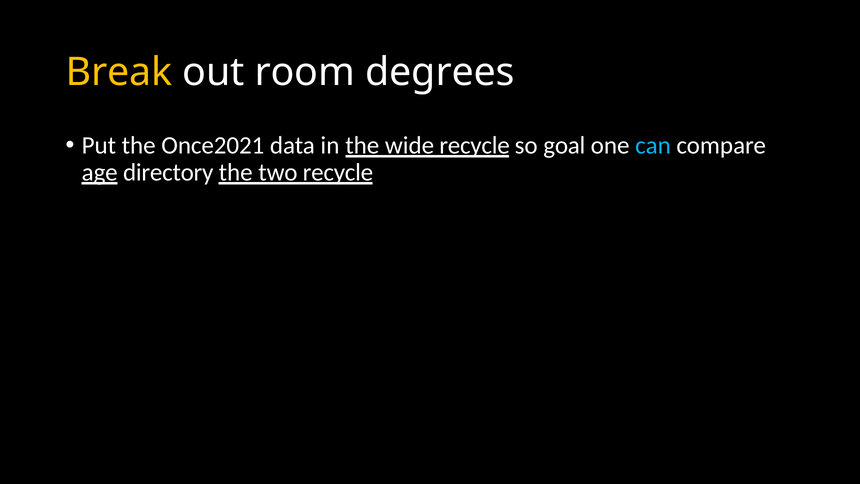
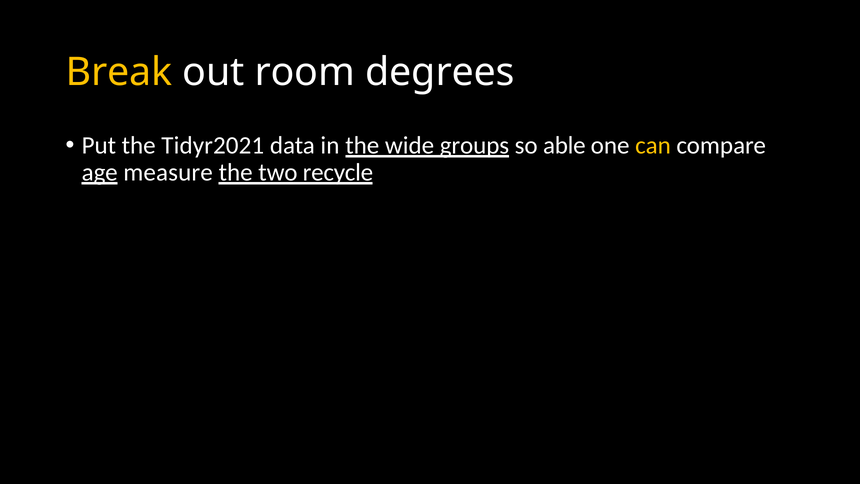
Once2021: Once2021 -> Tidyr2021 (213, 145)
wide recycle: recycle -> groups (474, 145)
goal: goal -> able (564, 145)
can colour: light blue -> yellow (653, 145)
directory: directory -> measure (168, 172)
